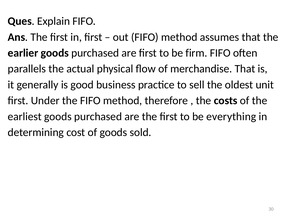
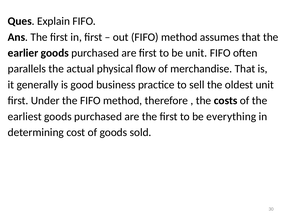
be firm: firm -> unit (196, 53)
